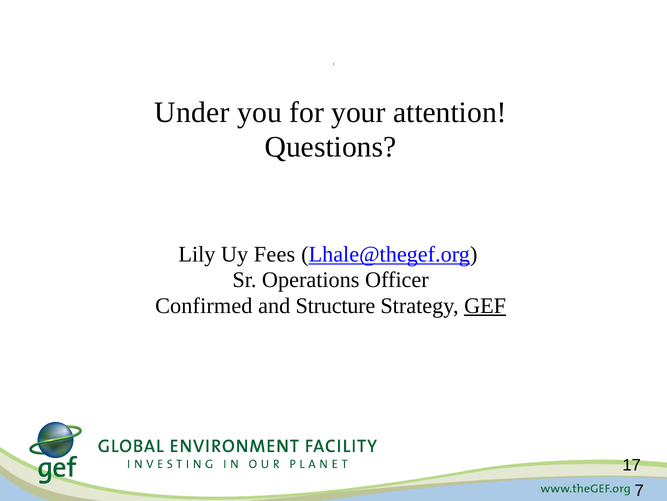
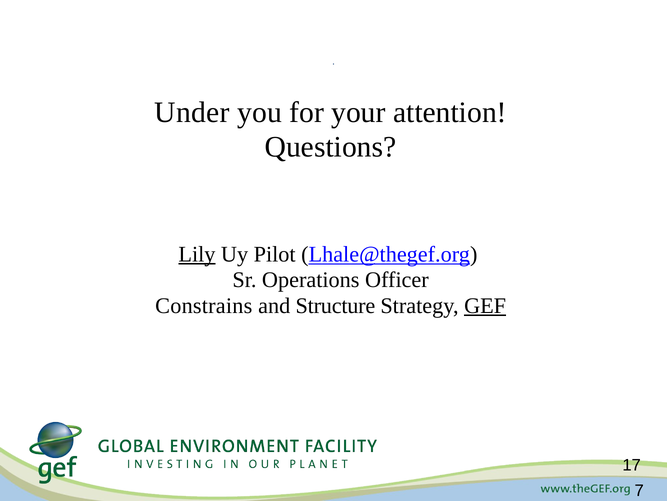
Lily underline: none -> present (197, 254)
Fees: Fees -> Pilot (275, 254)
Confirmed: Confirmed -> Constrains (204, 305)
